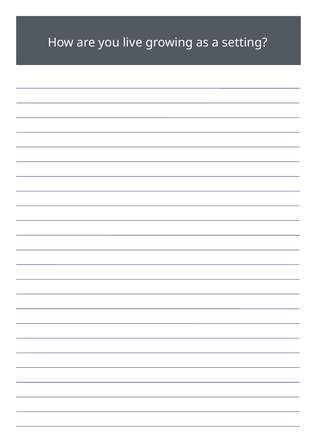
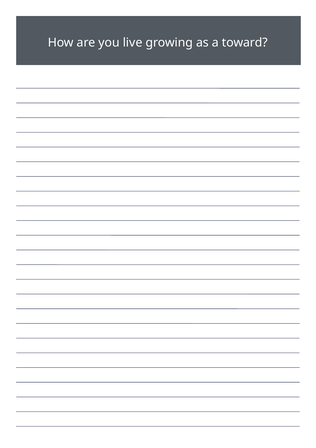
setting: setting -> toward (245, 42)
